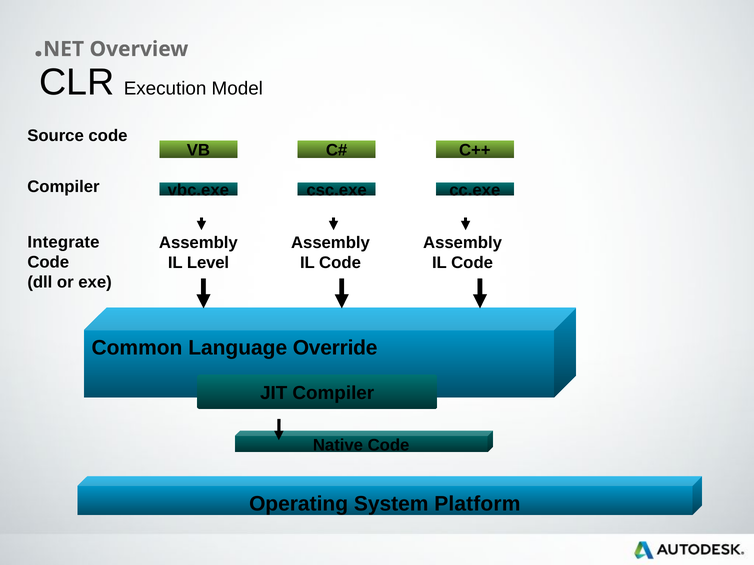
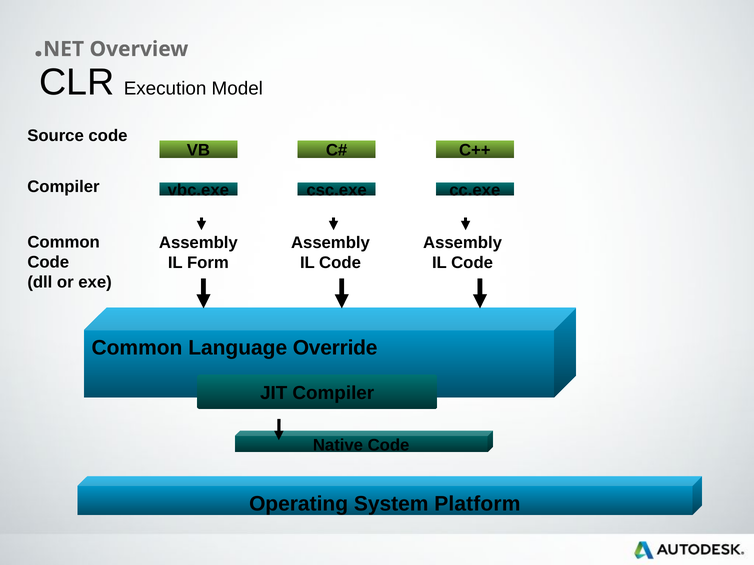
Integrate: Integrate -> Common (64, 242)
Level: Level -> Form (208, 263)
